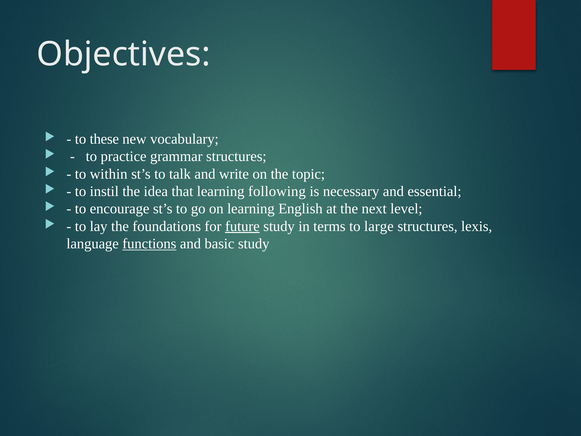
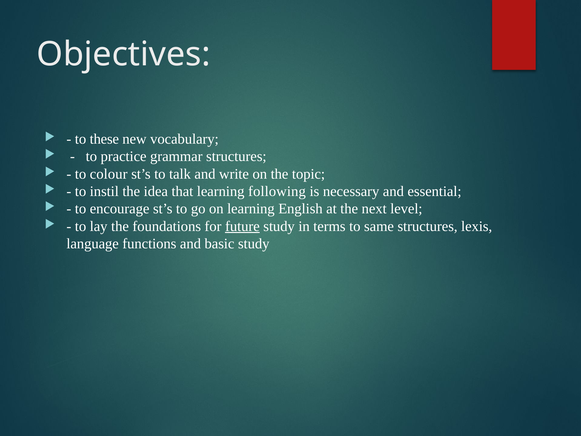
within: within -> colour (109, 174)
large: large -> same (379, 226)
functions underline: present -> none (149, 244)
